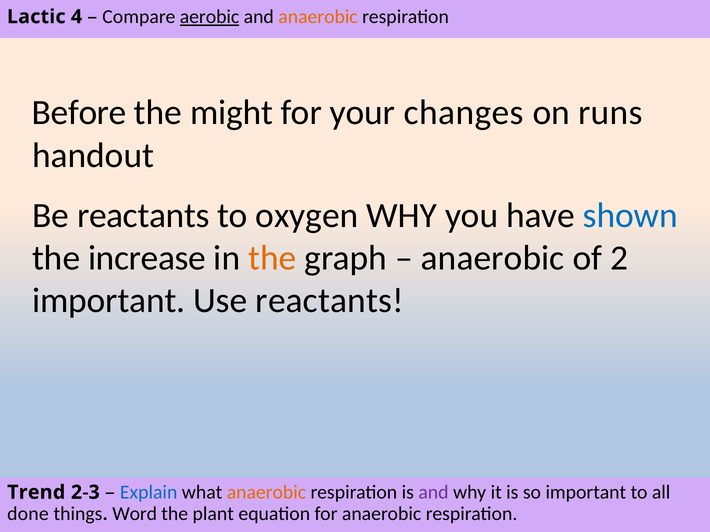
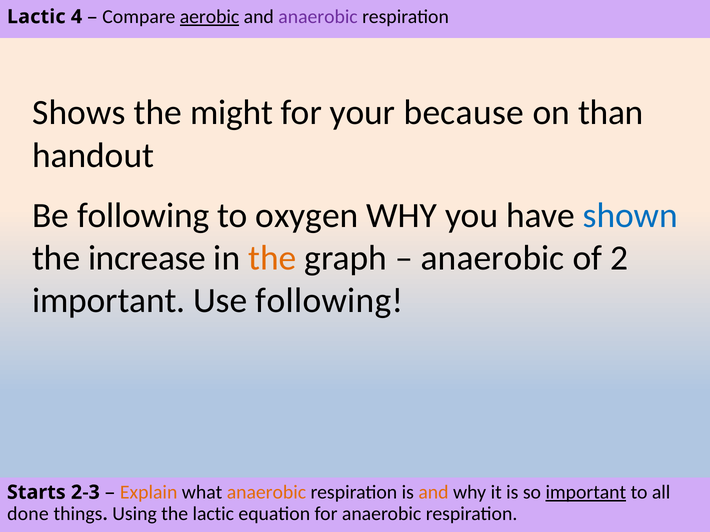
anaerobic colour: orange -> purple (318, 17)
Before: Before -> Shows (79, 113)
changes: changes -> because (464, 113)
runs: runs -> than (611, 113)
Be reactants: reactants -> following (143, 216)
Use reactants: reactants -> following (329, 301)
Trend: Trend -> Starts (36, 493)
Explain colour: blue -> orange (149, 493)
and colour: purple -> orange (433, 493)
important underline: none -> present (586, 493)
Word: Word -> Using (135, 514)
the plant: plant -> lactic (213, 514)
